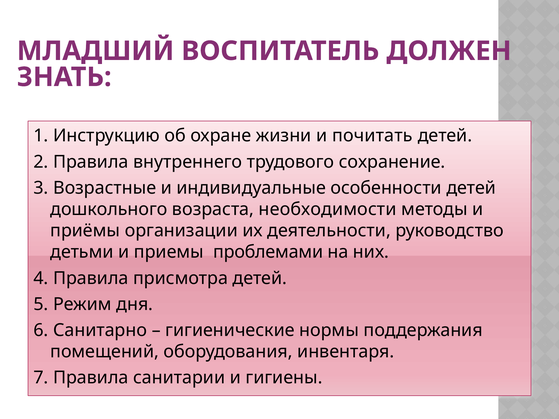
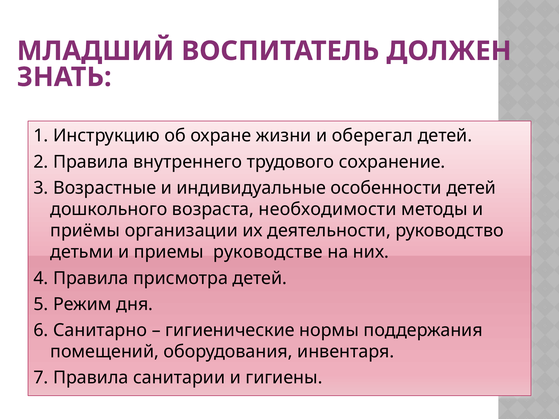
почитать: почитать -> оберегал (372, 136)
проблемами: проблемами -> руководстве (268, 252)
